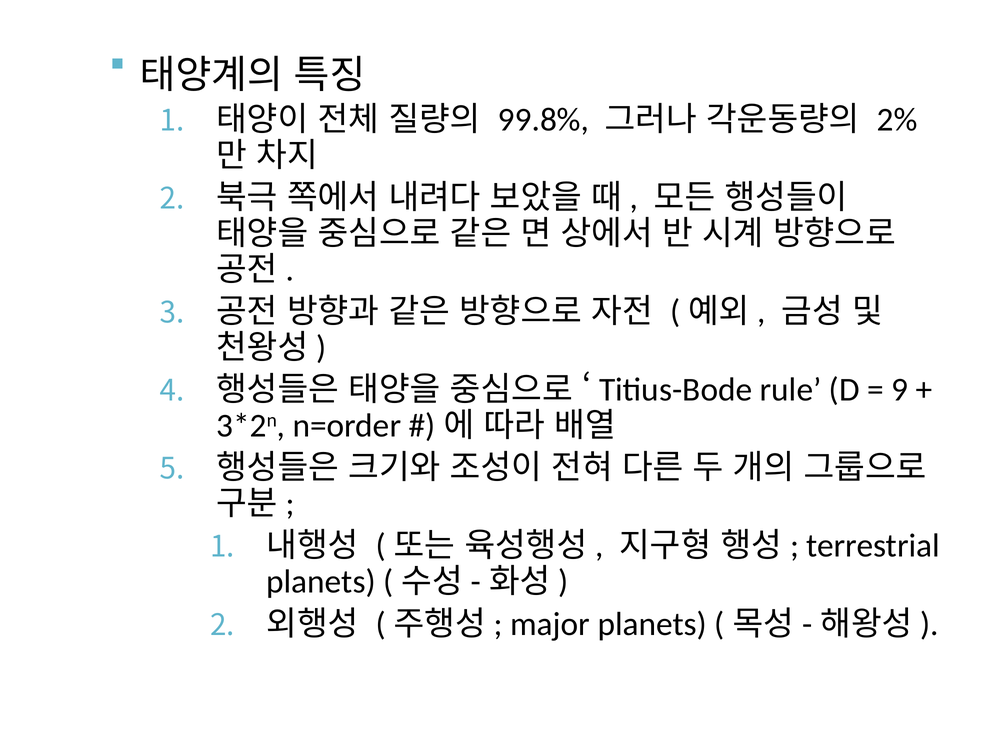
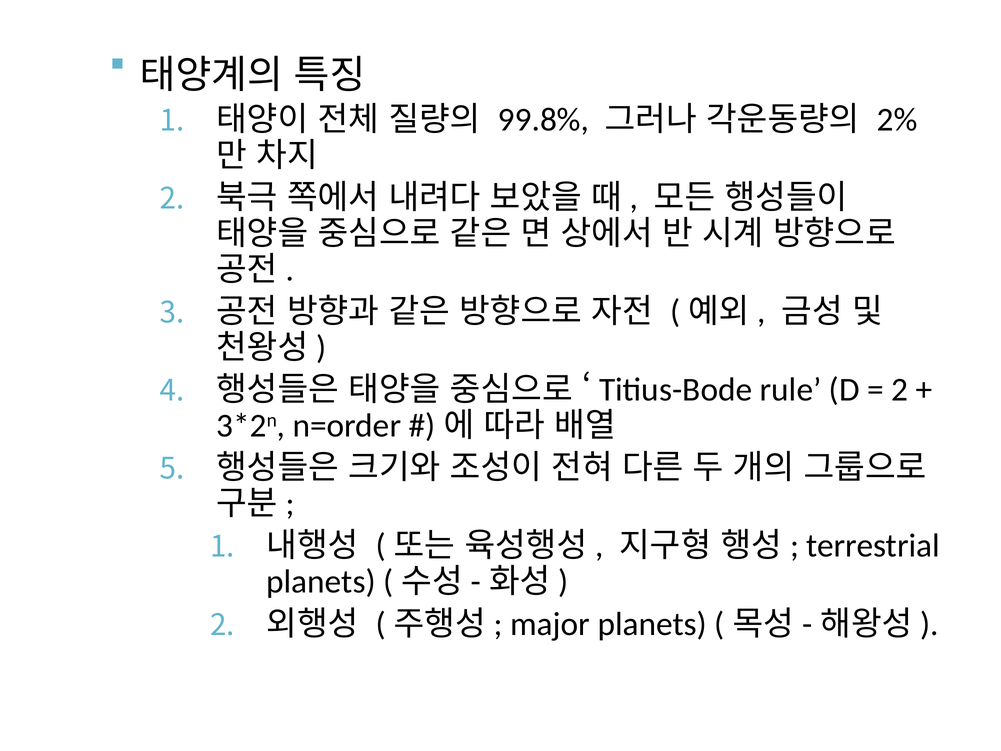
9: 9 -> 2 (900, 390)
